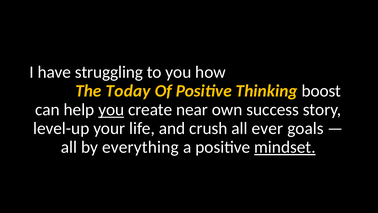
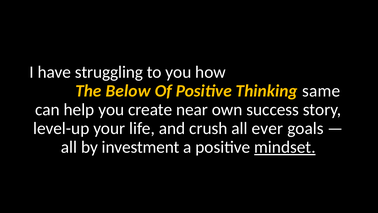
Today: Today -> Below (128, 91)
boost: boost -> same (321, 91)
you underline: present -> none (111, 110)
everything: everything -> investment (141, 147)
